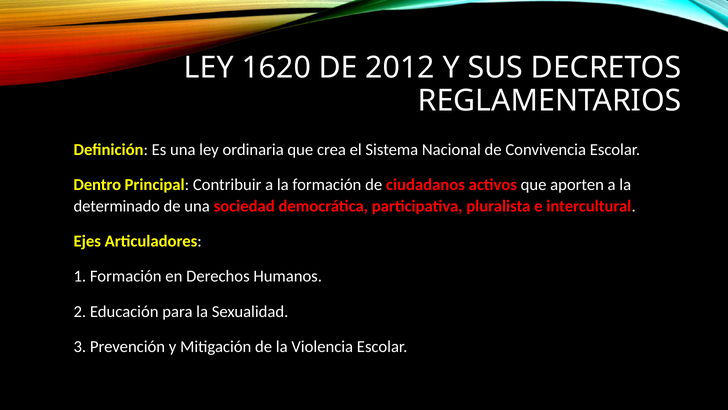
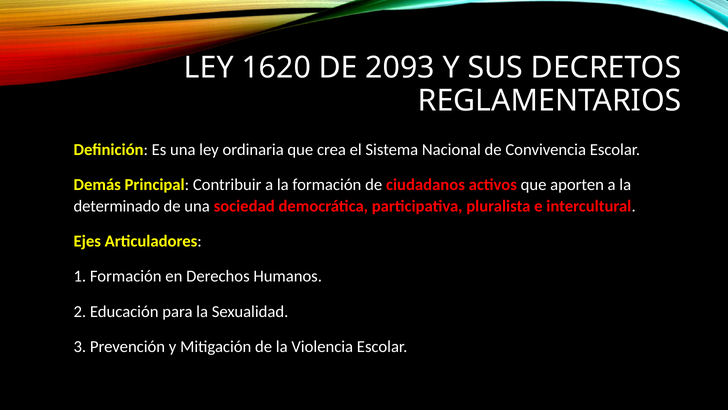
2012: 2012 -> 2093 (400, 68)
Dentro: Dentro -> Demás (97, 185)
